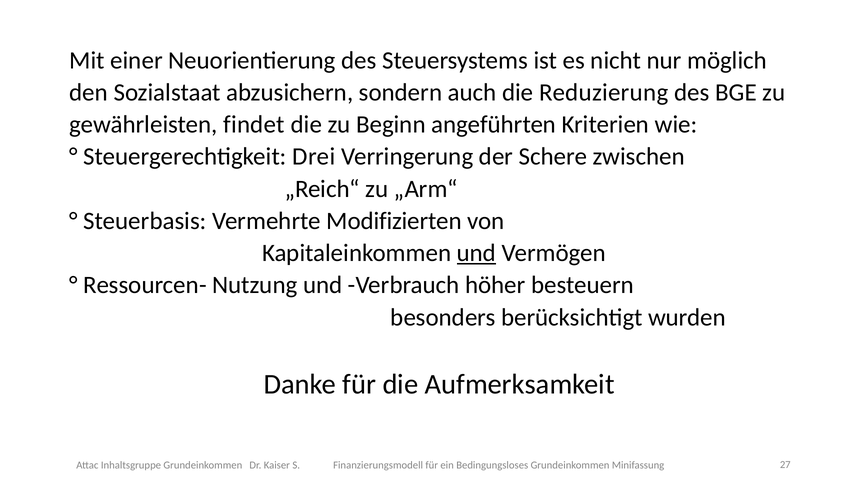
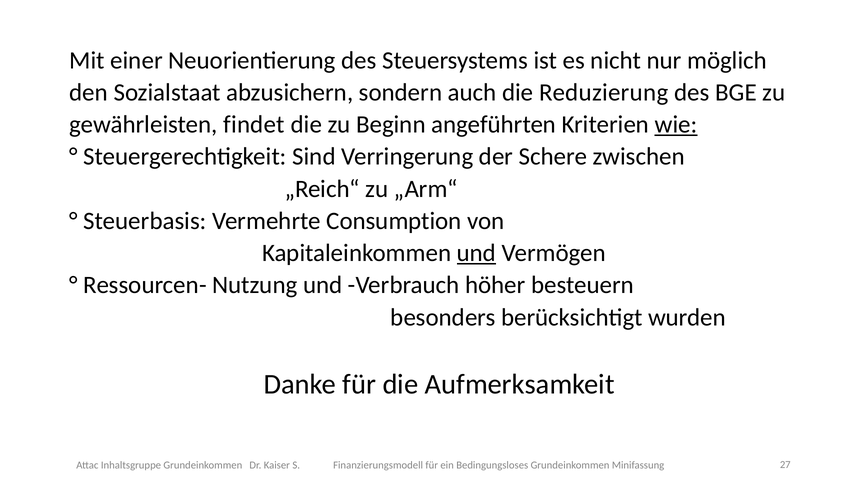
wie underline: none -> present (676, 125)
Drei: Drei -> Sind (314, 157)
Modifizierten: Modifizierten -> Consumption (394, 221)
